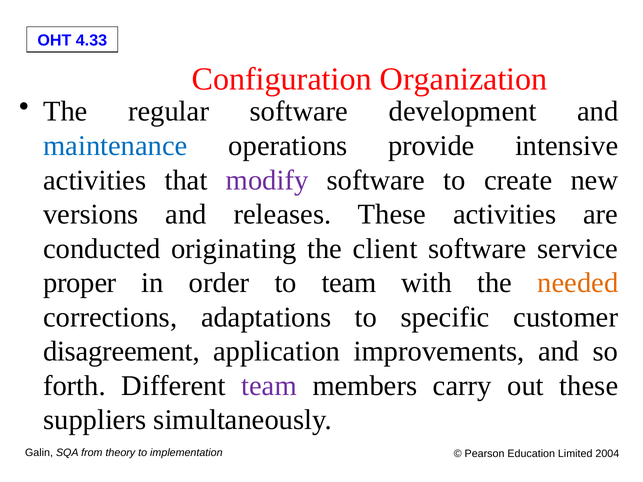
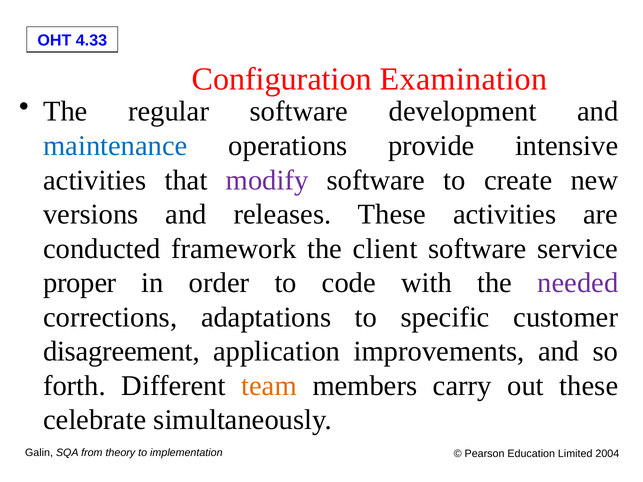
Organization: Organization -> Examination (464, 79)
originating: originating -> framework (234, 249)
to team: team -> code (349, 283)
needed colour: orange -> purple (578, 283)
team colour: purple -> orange (269, 386)
suppliers: suppliers -> celebrate (95, 420)
